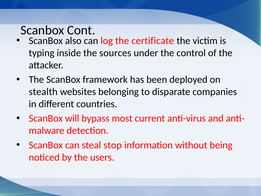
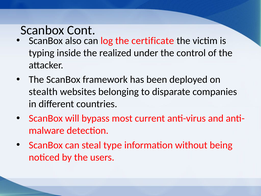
sources: sources -> realized (115, 53)
stop: stop -> type (113, 145)
